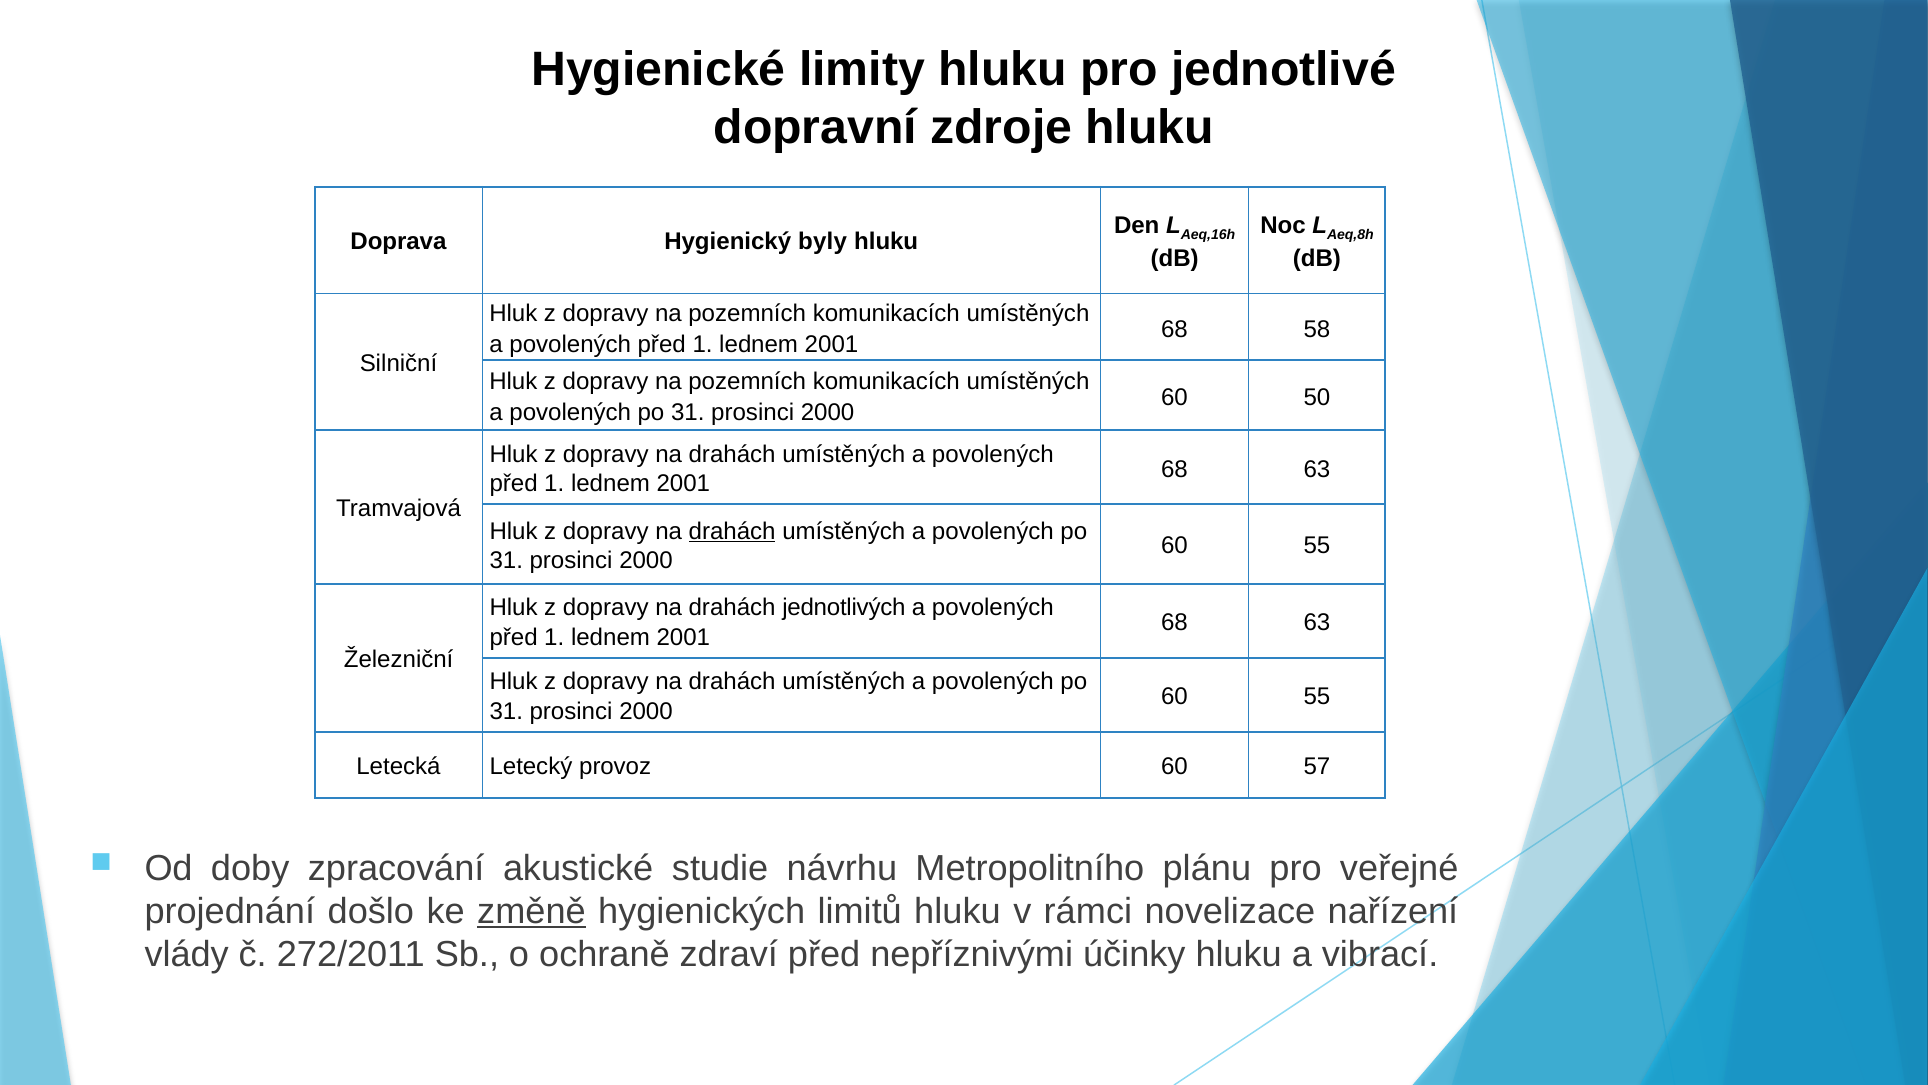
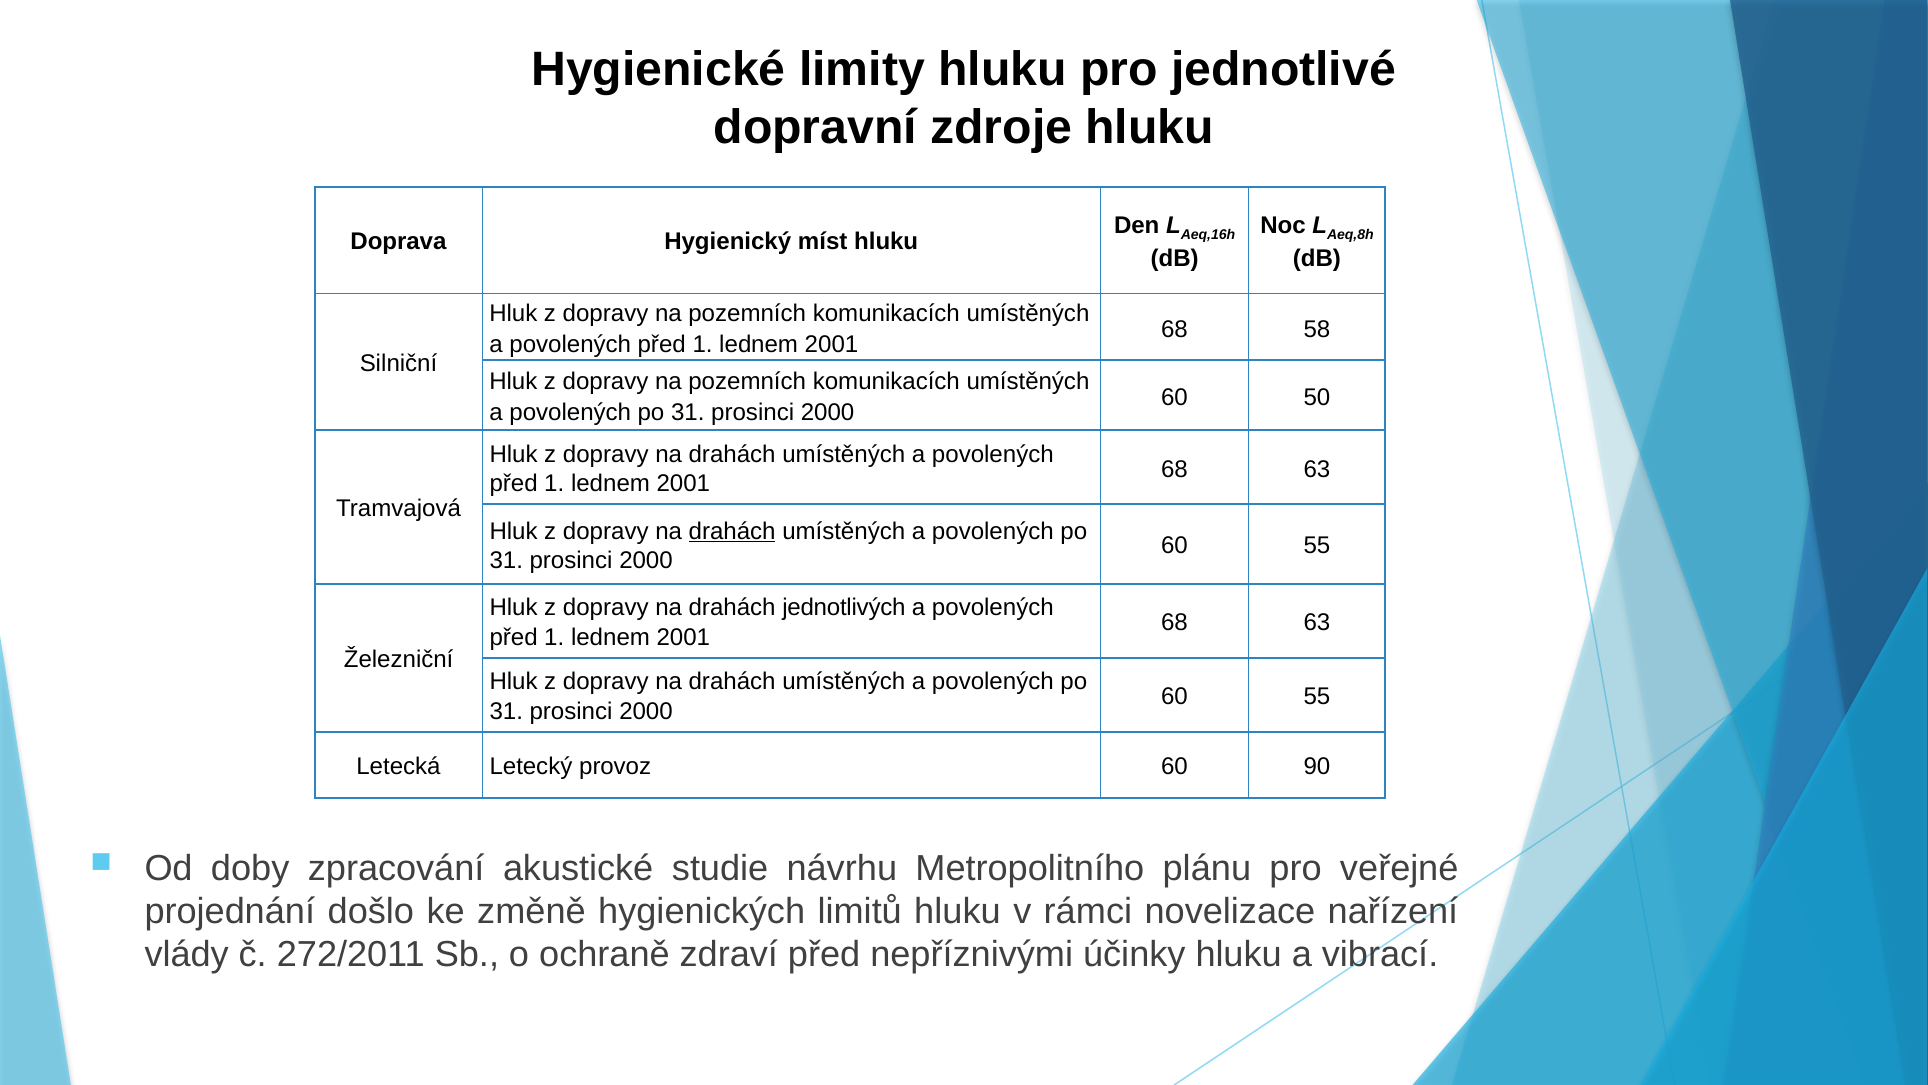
byly: byly -> míst (823, 242)
57: 57 -> 90 (1317, 766)
změně underline: present -> none (531, 911)
